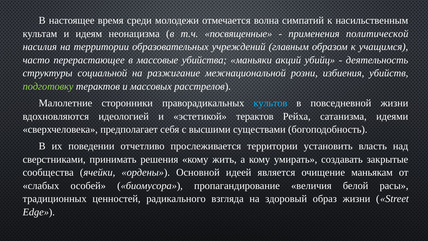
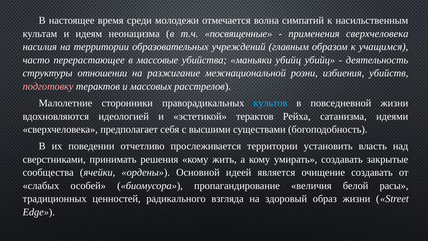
применения политической: политической -> сверхчеловека (377, 34)
маньяки акций: акций -> убийц (288, 60)
социальной: социальной -> отношении (102, 73)
подготовку colour: light green -> pink (48, 86)
очищение маньякам: маньякам -> создавать (372, 172)
